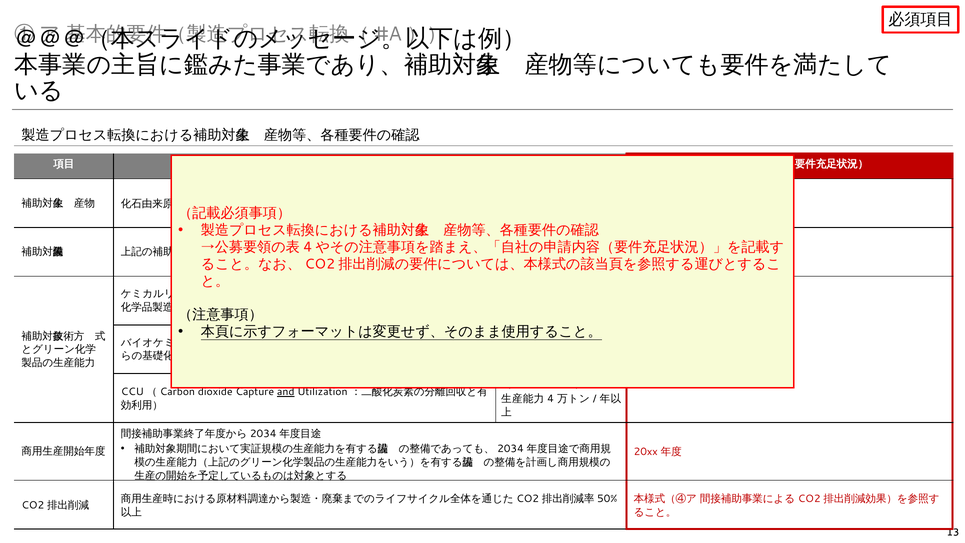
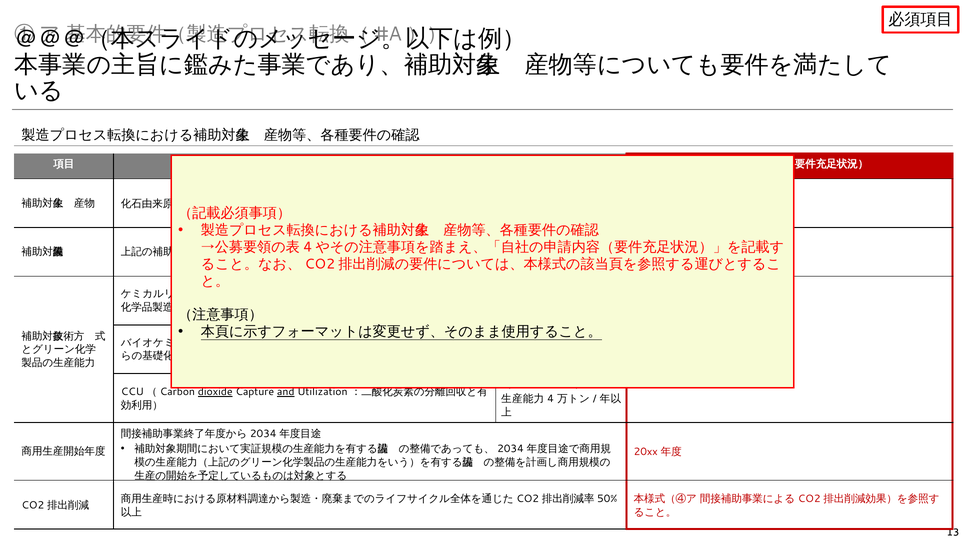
dioxide underline: none -> present (215, 392)
